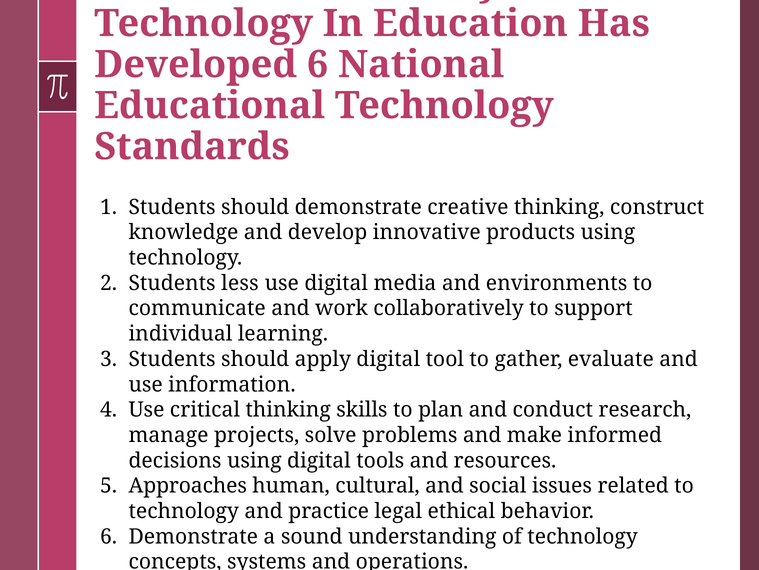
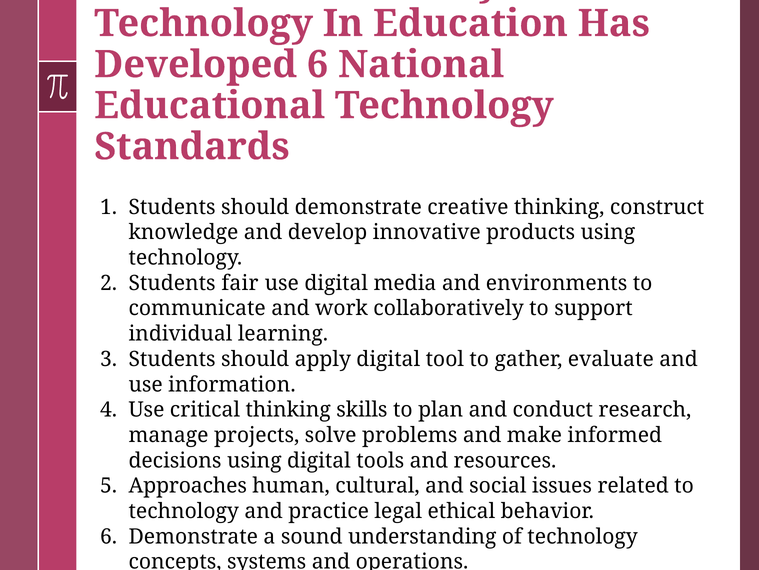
less: less -> fair (240, 283)
